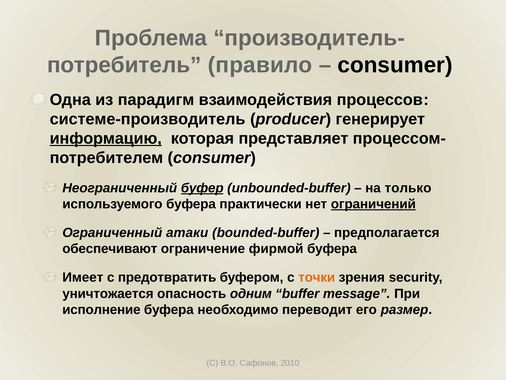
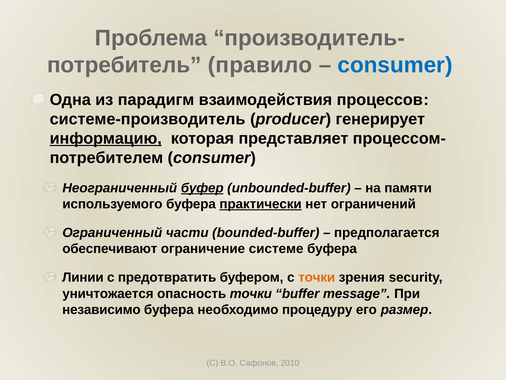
consumer colour: black -> blue (395, 65)
только: только -> памяти (408, 188)
практически underline: none -> present (261, 204)
ограничений underline: present -> none (373, 204)
атаки: атаки -> части (187, 233)
фирмой: фирмой -> системе (276, 249)
Имеет: Имеет -> Линии (83, 277)
опасность одним: одним -> точки (251, 293)
исполнение: исполнение -> независимо (101, 309)
переводит: переводит -> процедуру (317, 309)
